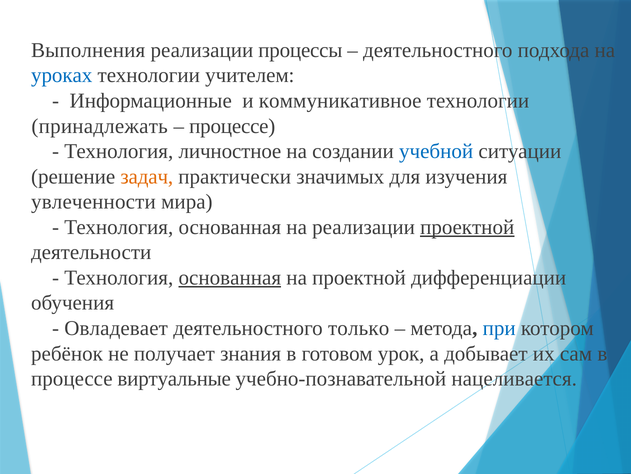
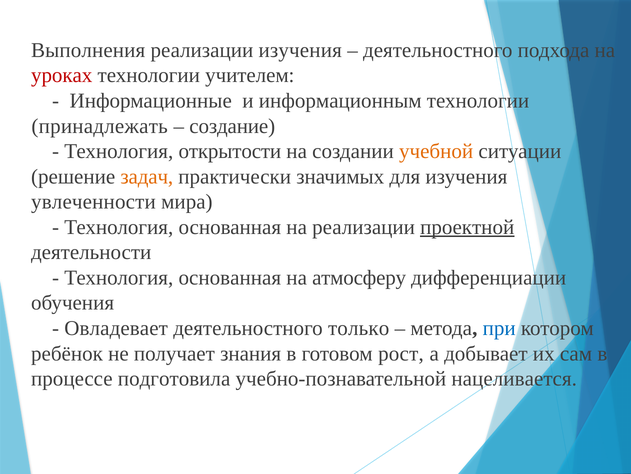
реализации процессы: процессы -> изучения (300, 50)
уроках colour: blue -> red (62, 75)
коммуникативное: коммуникативное -> информационным (340, 101)
процессе: процессе -> создание (232, 126)
личностное: личностное -> открытости (230, 151)
учебной colour: blue -> orange (436, 151)
основанная underline: present -> none (230, 277)
на проектной: проектной -> атмосферу (359, 277)
урок: урок -> рост (401, 353)
виртуальные: виртуальные -> подготовила (174, 378)
